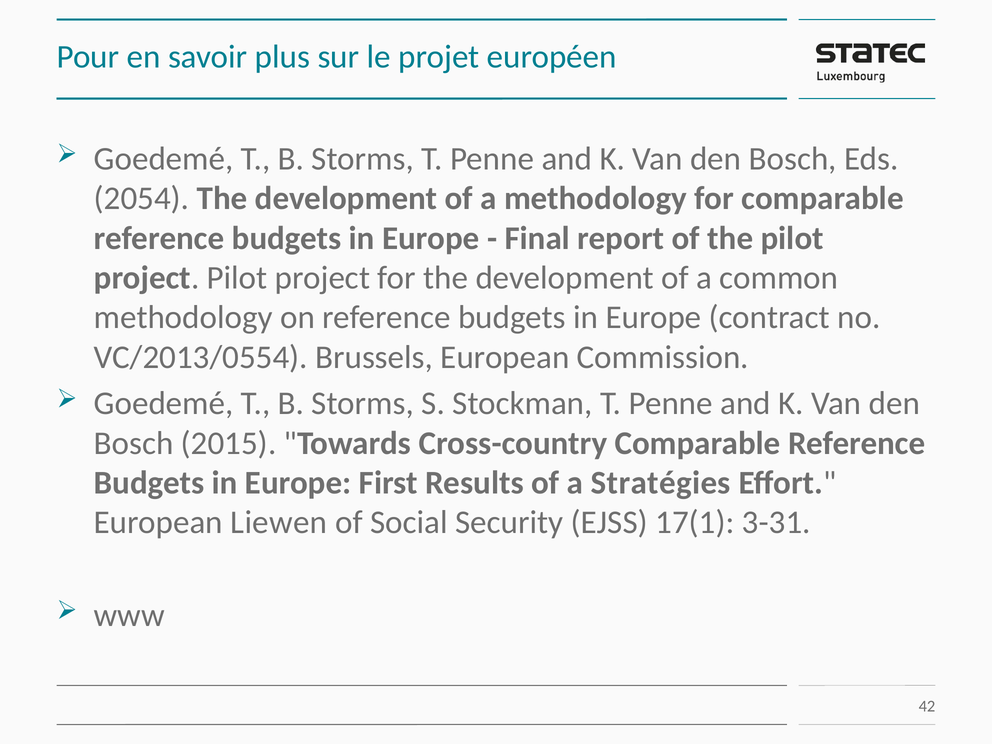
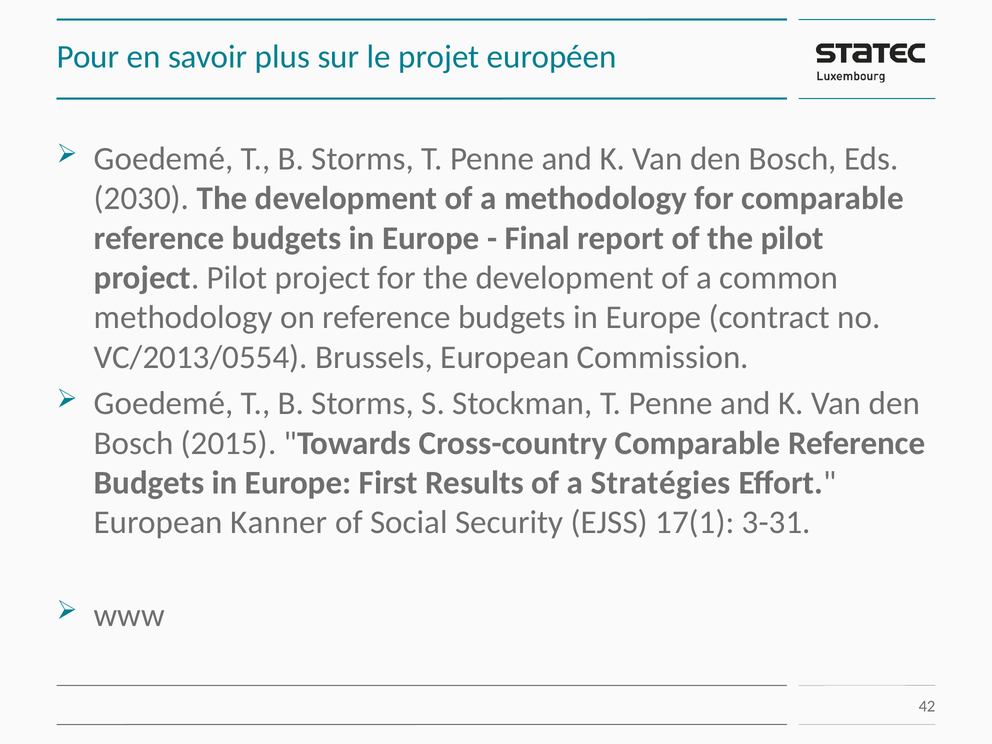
2054: 2054 -> 2030 (141, 199)
Liewen: Liewen -> Kanner (279, 523)
